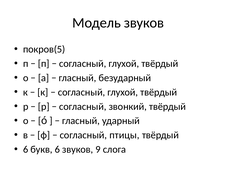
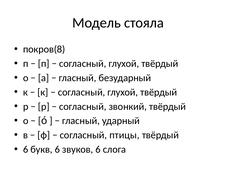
Модель звуков: звуков -> стояла (144, 23)
покров(5: покров(5 -> покров(8 (44, 49)
звуков 9: 9 -> 6 (98, 149)
